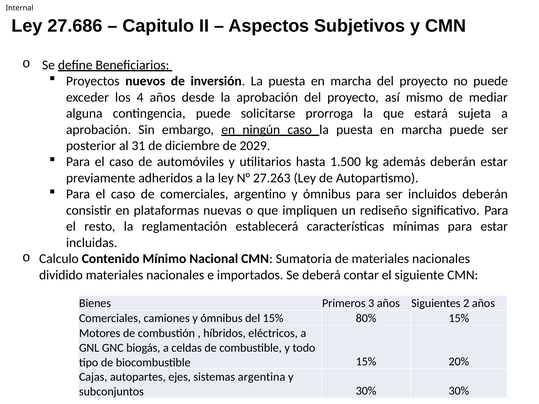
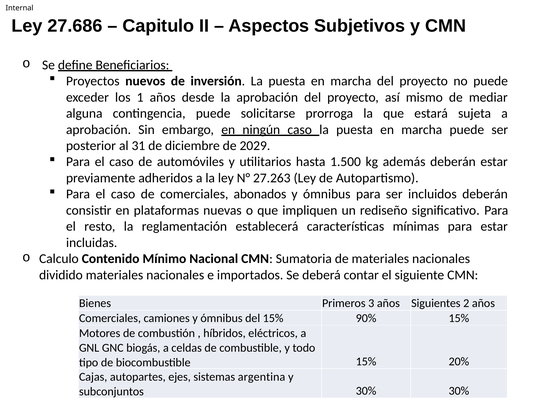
4: 4 -> 1 (140, 97)
argentino: argentino -> abonados (260, 194)
80%: 80% -> 90% (366, 318)
